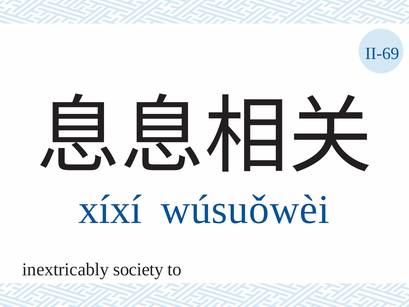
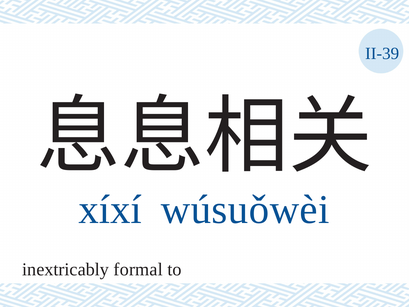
II-69: II-69 -> II-39 (382, 54)
society: society -> formal (138, 269)
